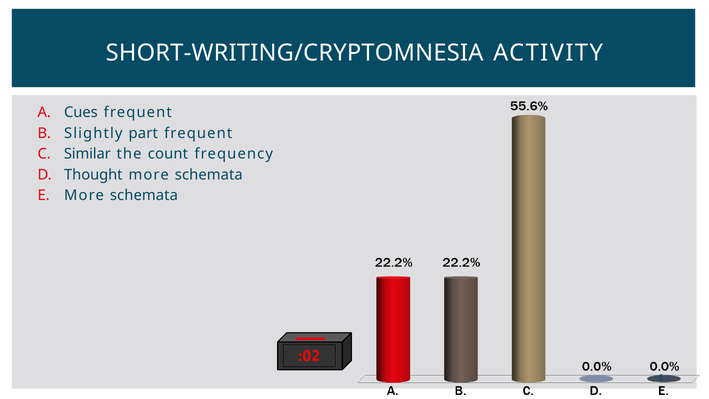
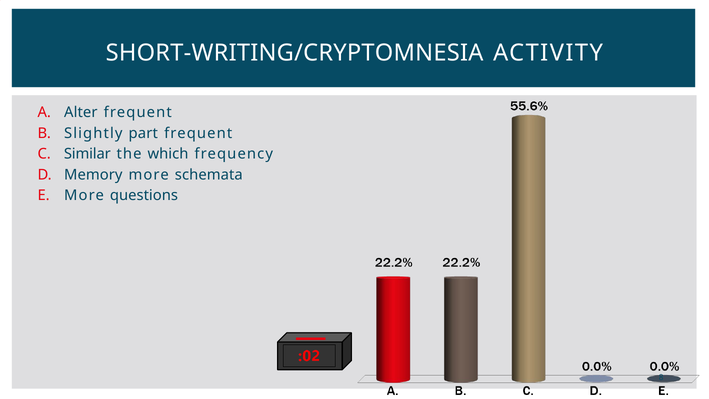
Cues: Cues -> Alter (81, 113)
count: count -> which (168, 154)
Thought: Thought -> Memory (93, 175)
schemata: schemata -> questions (144, 195)
